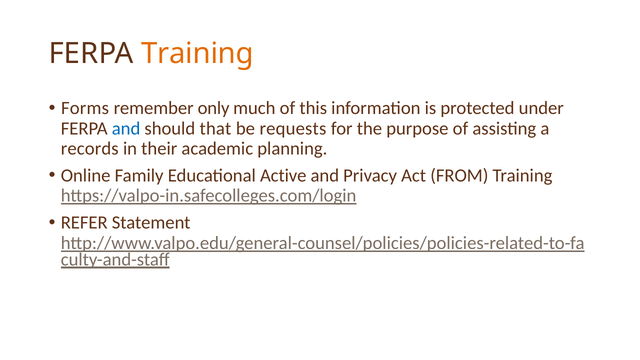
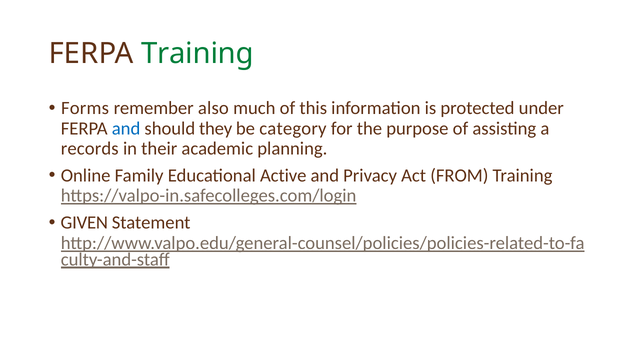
Training colour: orange -> green (197, 54)
only: only -> also (213, 108)
that: that -> they (216, 128)
requests: requests -> category (293, 128)
REFER: REFER -> GIVEN (84, 223)
